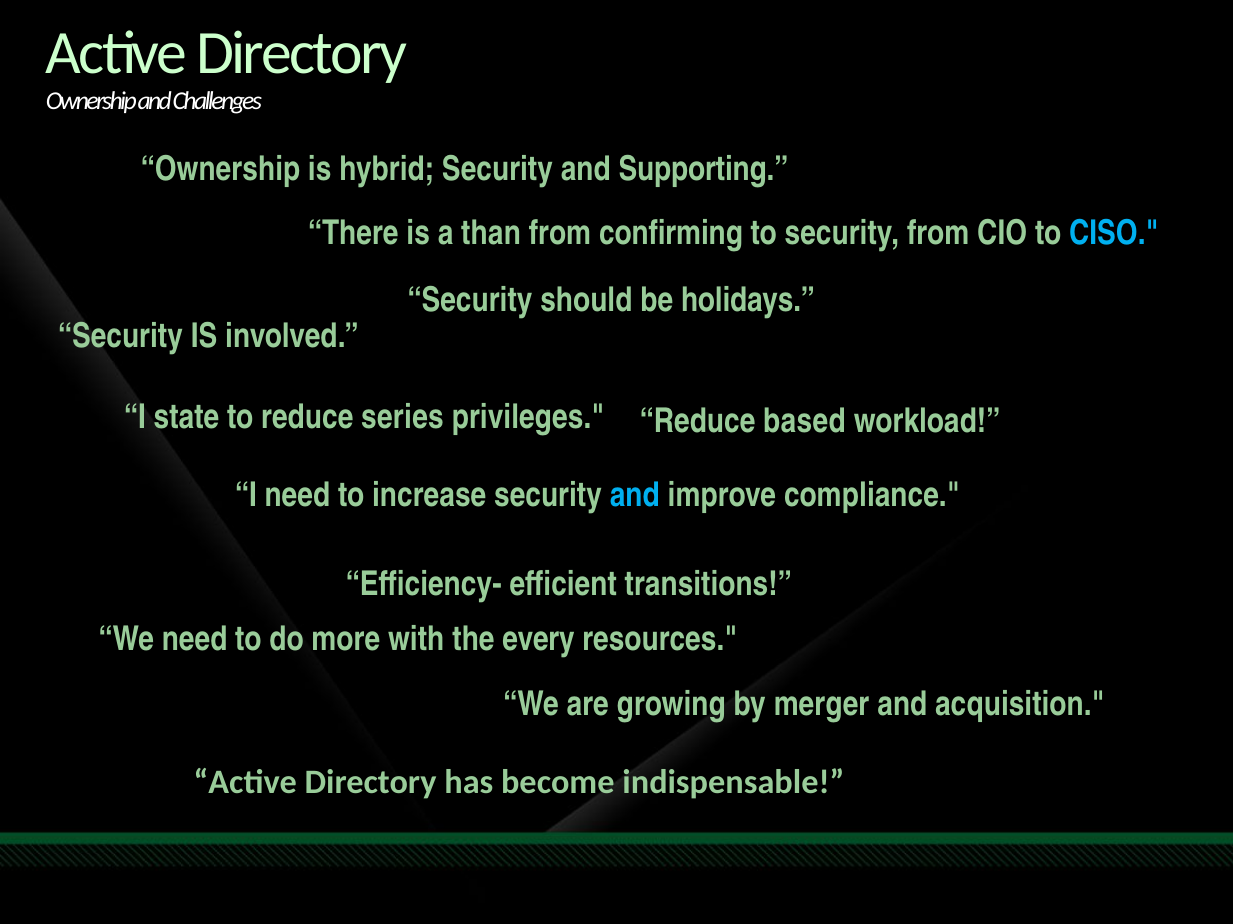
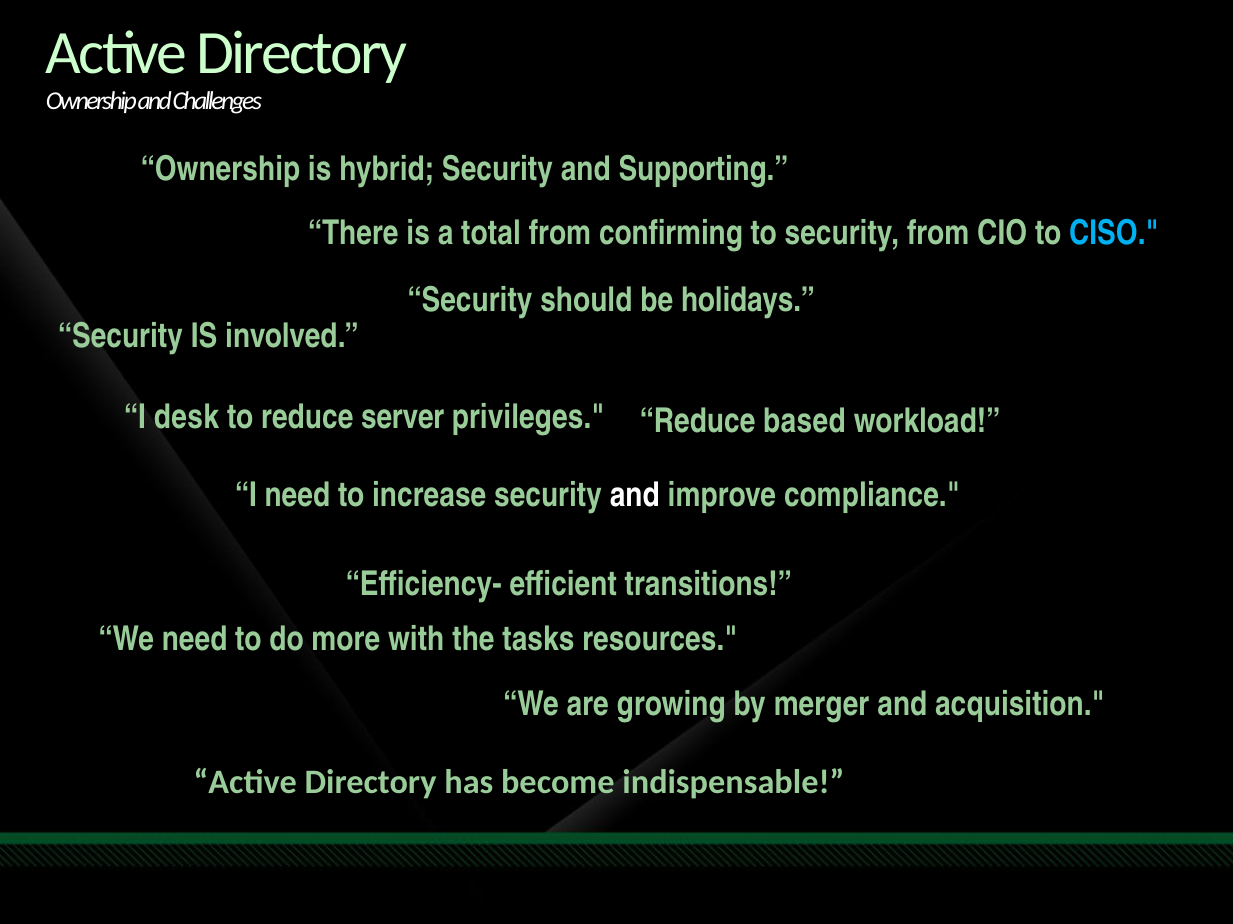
than: than -> total (491, 233)
state: state -> desk (186, 417)
series: series -> server (403, 417)
and colour: light blue -> white (635, 495)
every: every -> tasks (538, 640)
